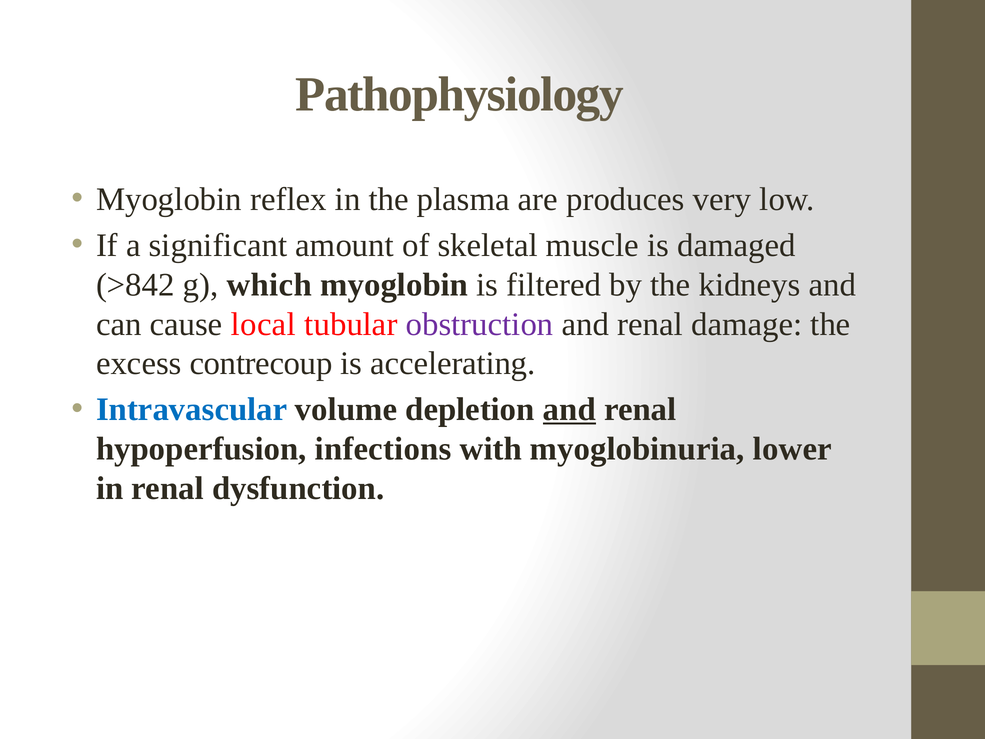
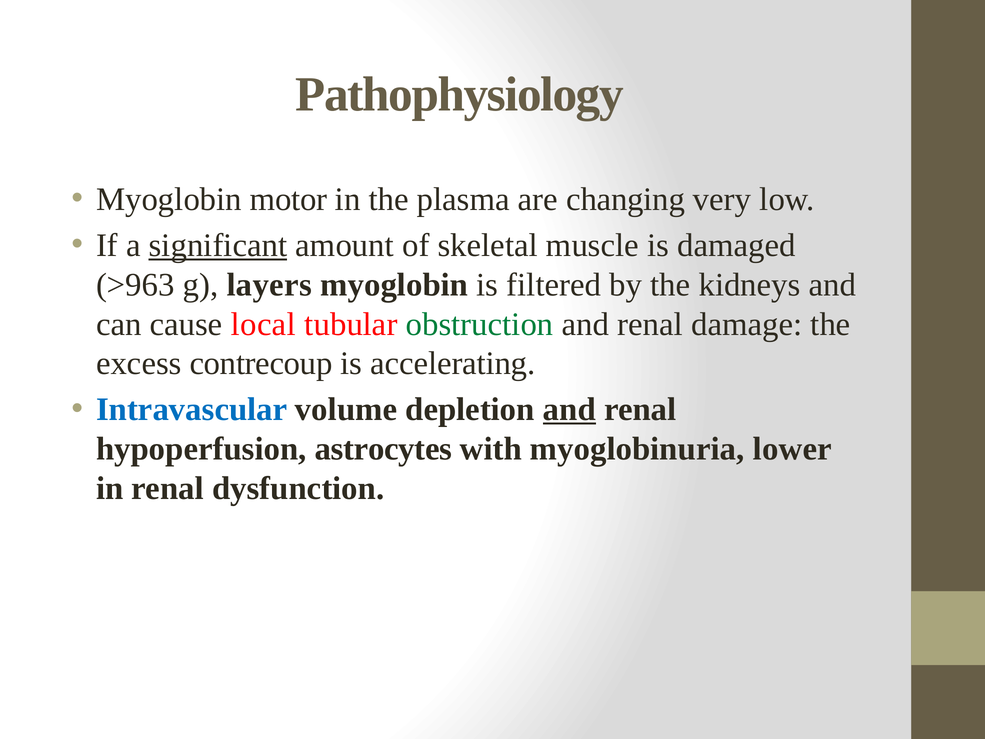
reflex: reflex -> motor (289, 199)
produces: produces -> changing (626, 199)
significant underline: none -> present (218, 245)
>842: >842 -> >963 (135, 285)
which: which -> layers (269, 285)
obstruction colour: purple -> green (480, 324)
infections: infections -> astrocytes (383, 449)
